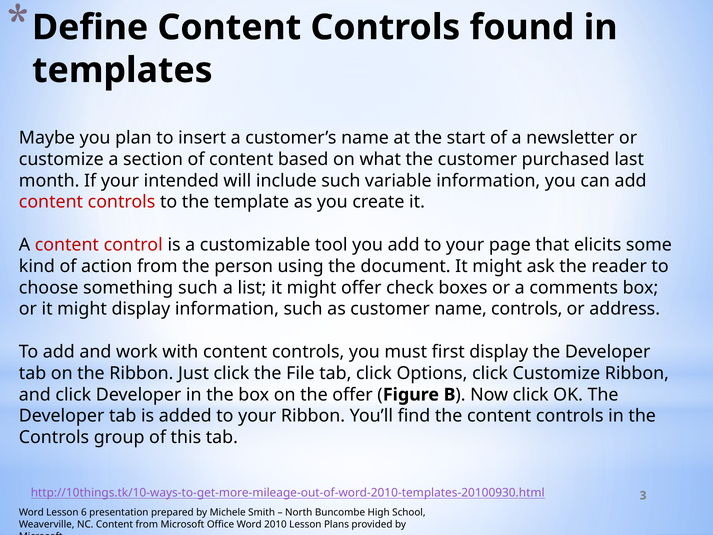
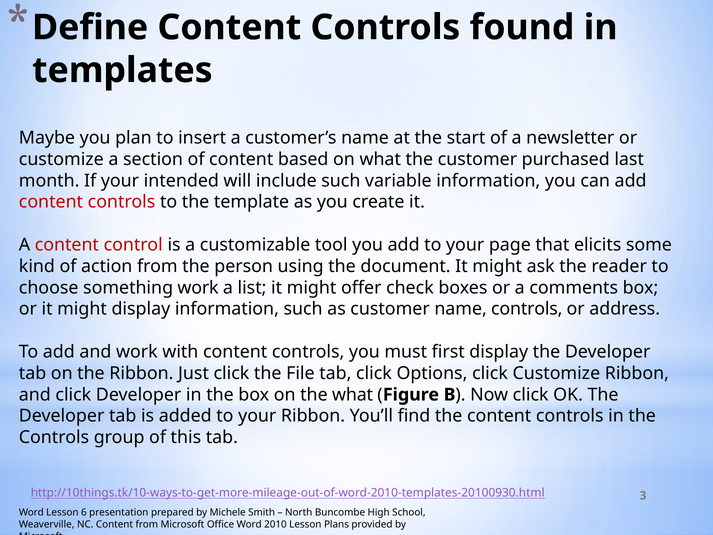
something such: such -> work (198, 288)
the offer: offer -> what (353, 394)
